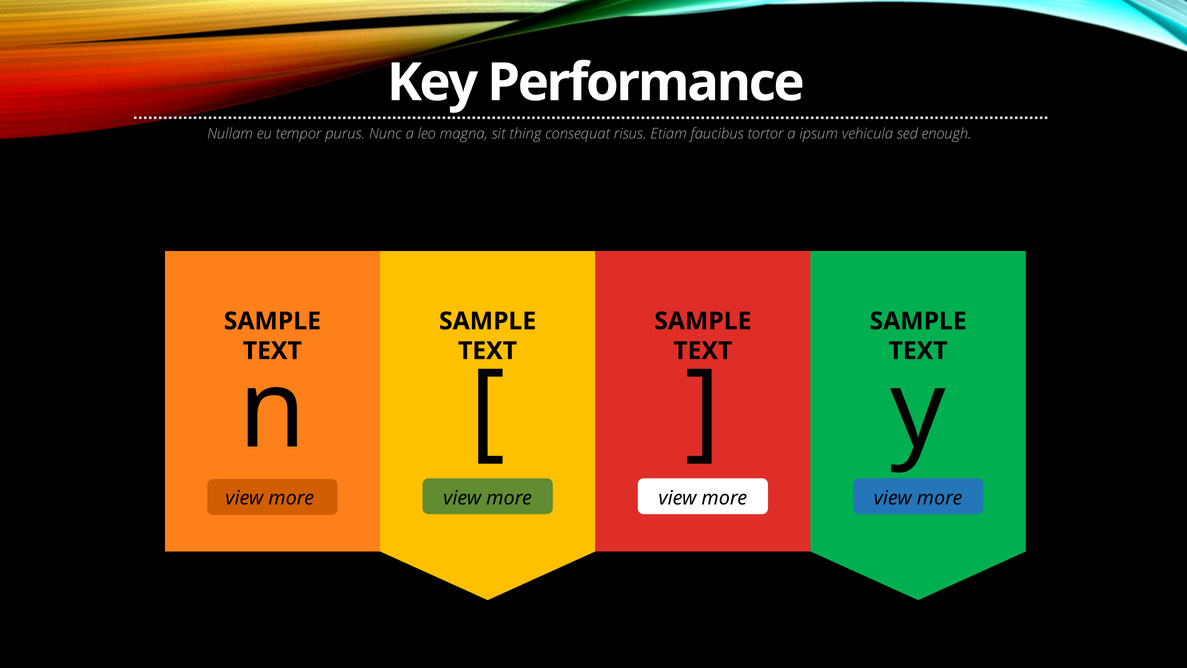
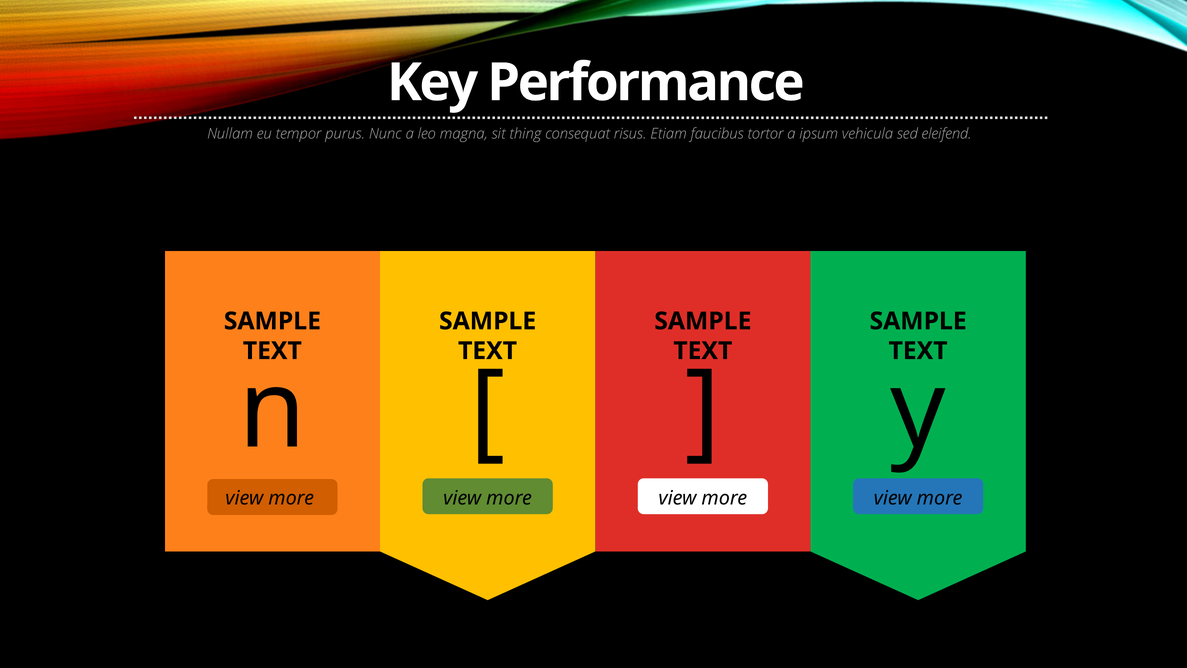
enough: enough -> eleifend (947, 134)
